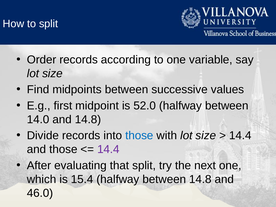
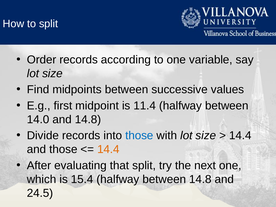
52.0: 52.0 -> 11.4 (145, 106)
14.4 colour: purple -> orange (108, 149)
46.0: 46.0 -> 24.5 (40, 193)
